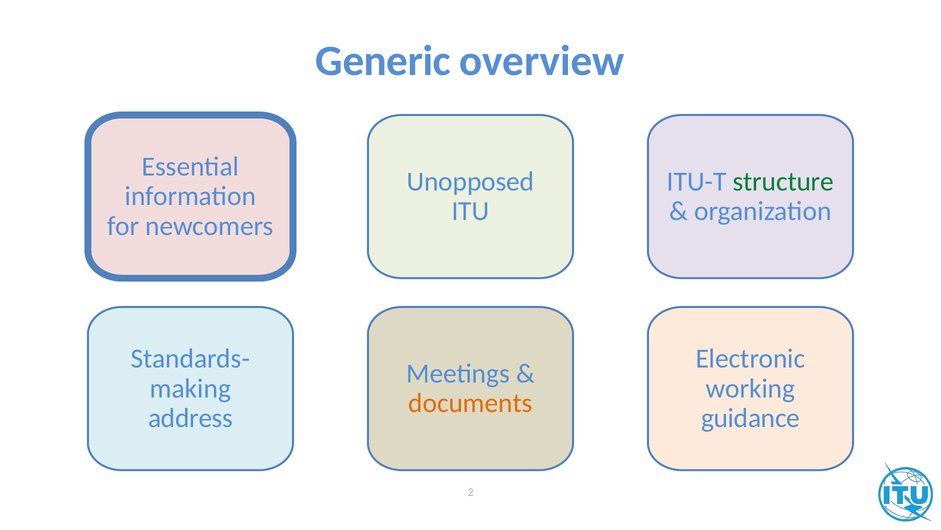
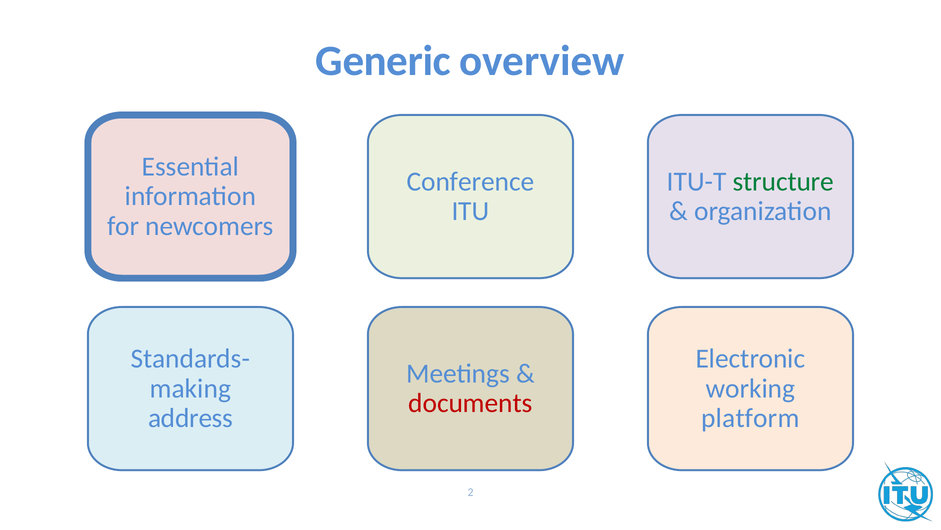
Unopposed: Unopposed -> Conference (470, 181)
documents colour: orange -> red (470, 403)
guidance: guidance -> platform (750, 418)
